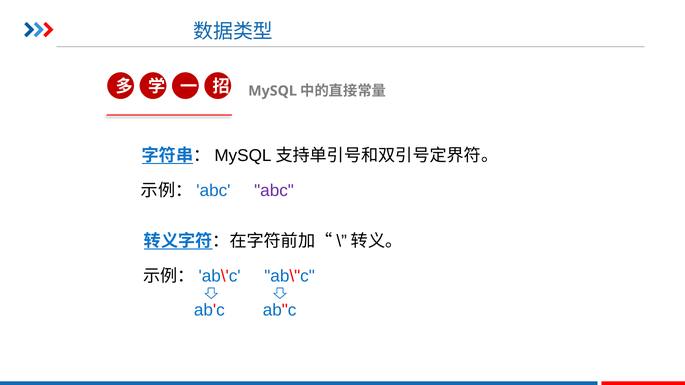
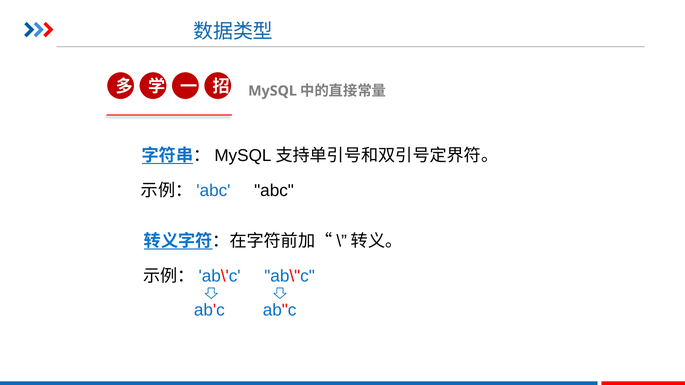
abc colour: purple -> black (274, 191)
